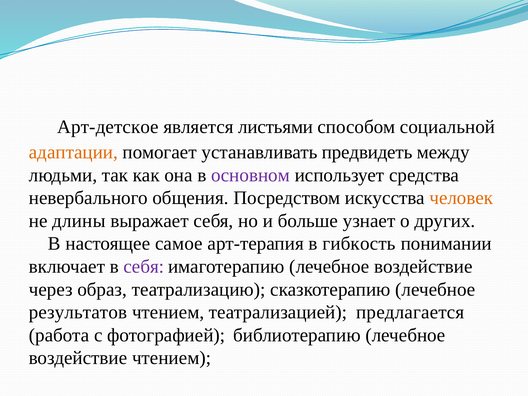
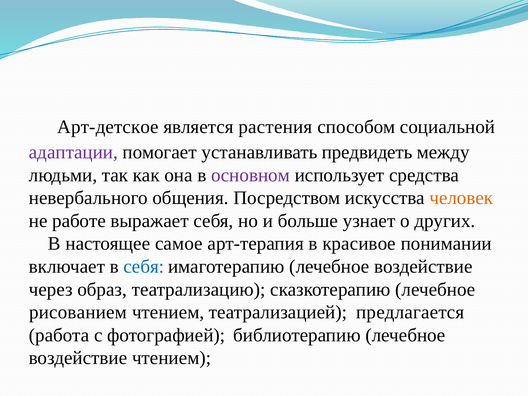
листьями: листьями -> растения (275, 127)
адаптации colour: orange -> purple (73, 152)
длины: длины -> работе (79, 221)
гибкость: гибкость -> красивое (359, 244)
себя colour: purple -> blue (144, 267)
результатов: результатов -> рисованием (78, 312)
